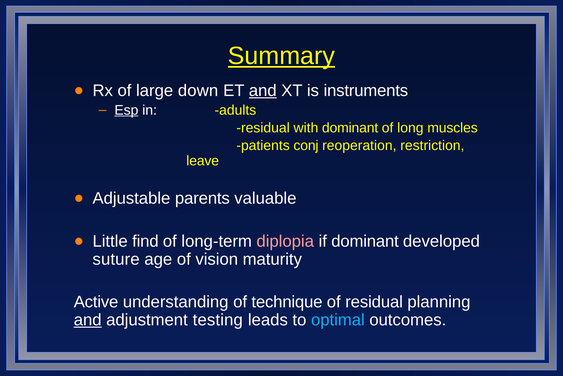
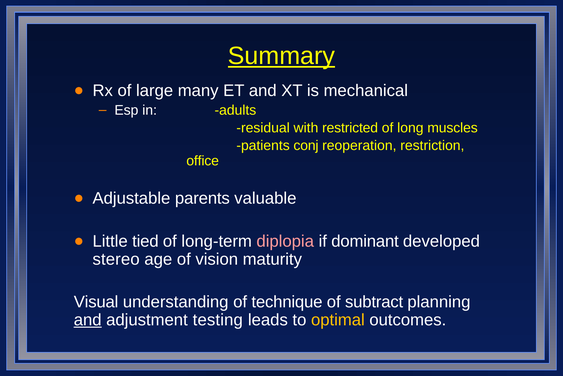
down: down -> many (198, 91)
and underline: present -> none (263, 91)
instruments: instruments -> mechanical (366, 91)
Esp underline: present -> none (126, 110)
with dominant: dominant -> restricted (350, 128)
leave: leave -> office (203, 160)
find: find -> tied (145, 241)
suture: suture -> stereo (116, 259)
Active: Active -> Visual (96, 301)
of residual: residual -> subtract (374, 301)
optimal colour: light blue -> yellow (338, 319)
